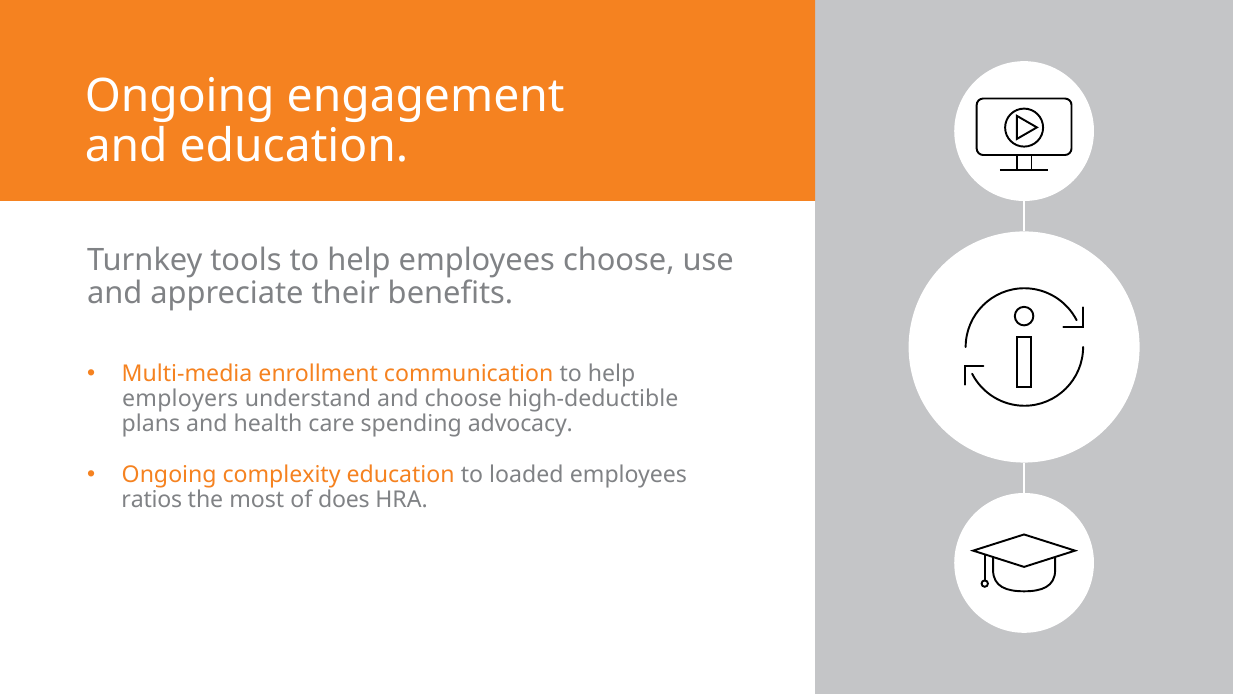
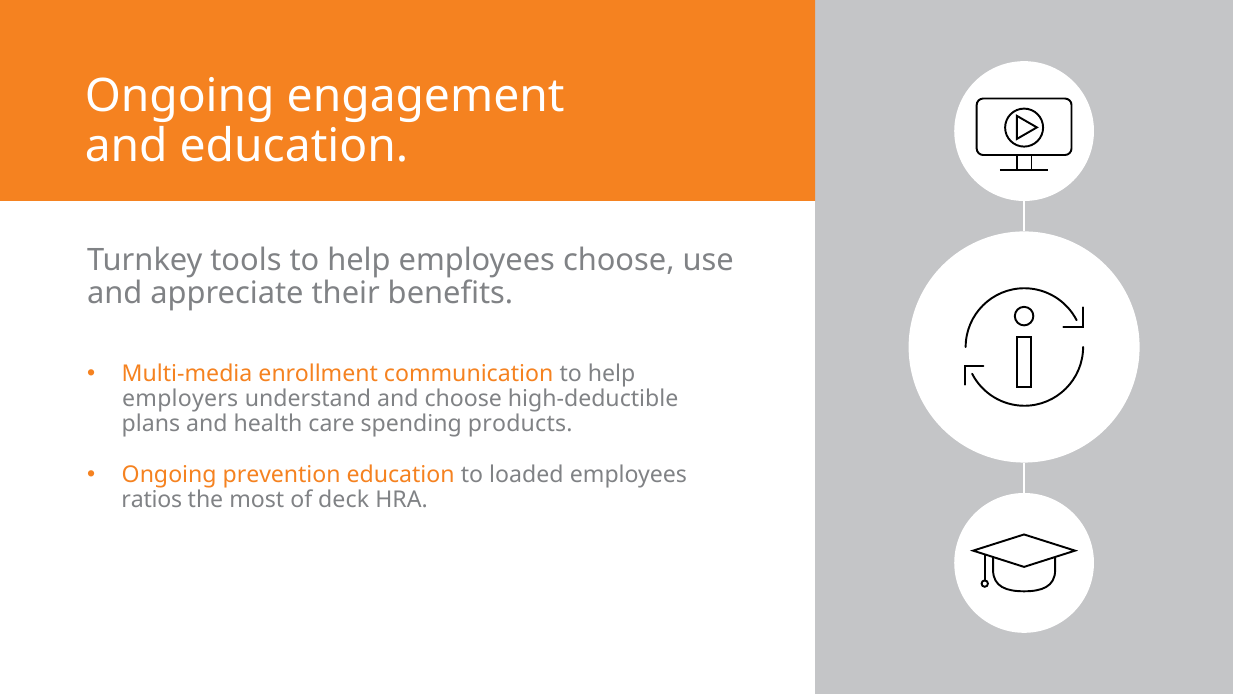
advocacy: advocacy -> products (520, 424)
complexity: complexity -> prevention (282, 474)
does: does -> deck (344, 499)
